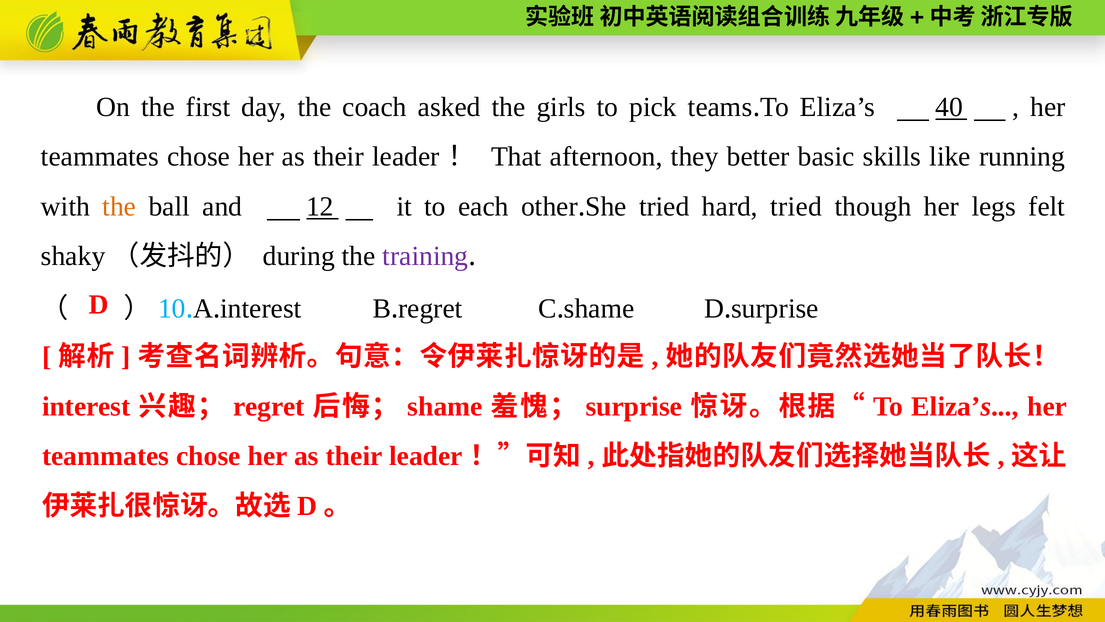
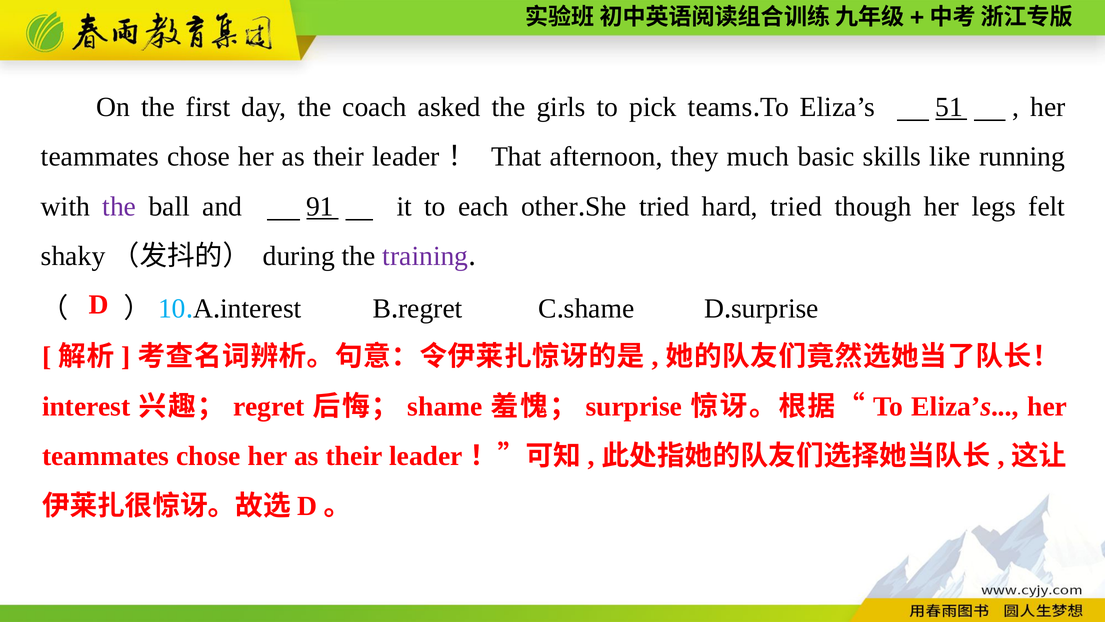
40: 40 -> 51 (949, 107)
better: better -> much (758, 157)
the colour: orange -> purple (119, 206)
12: 12 -> 91 (320, 206)
